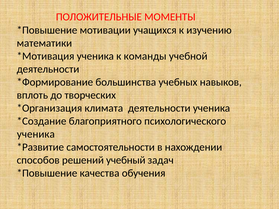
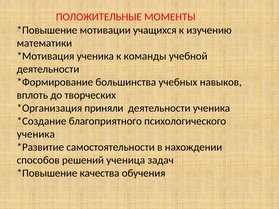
климата: климата -> приняли (104, 108)
учебный: учебный -> ученица (126, 160)
